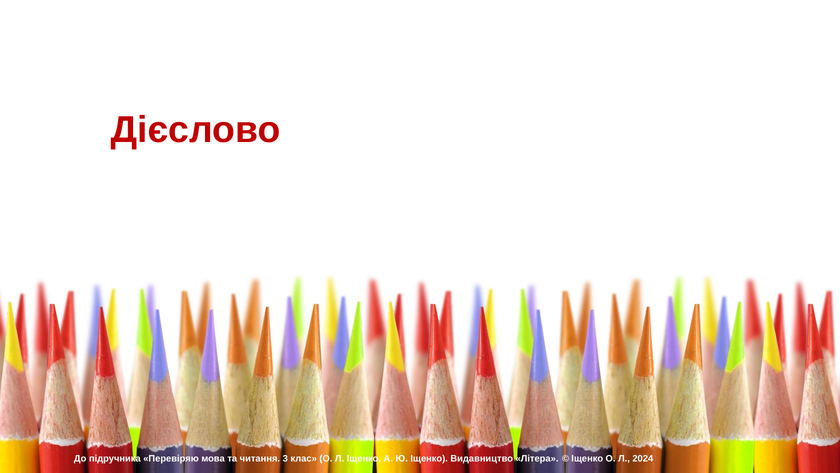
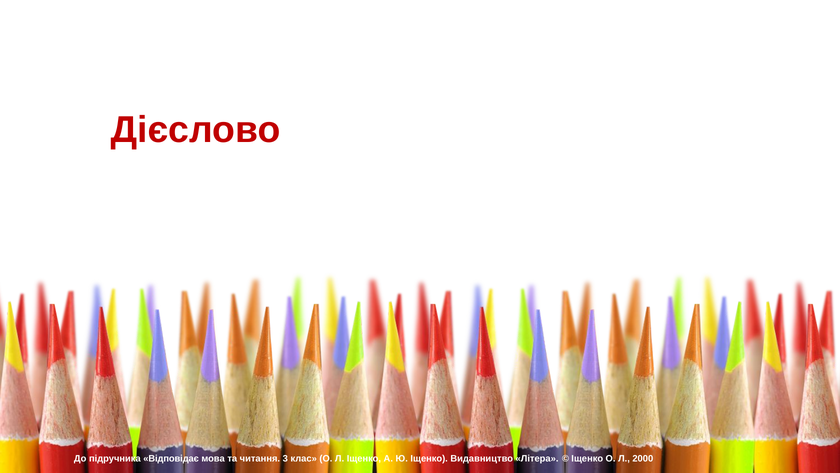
Перевіряю: Перевіряю -> Відповідає (171, 458)
2024: 2024 -> 2000 (643, 458)
